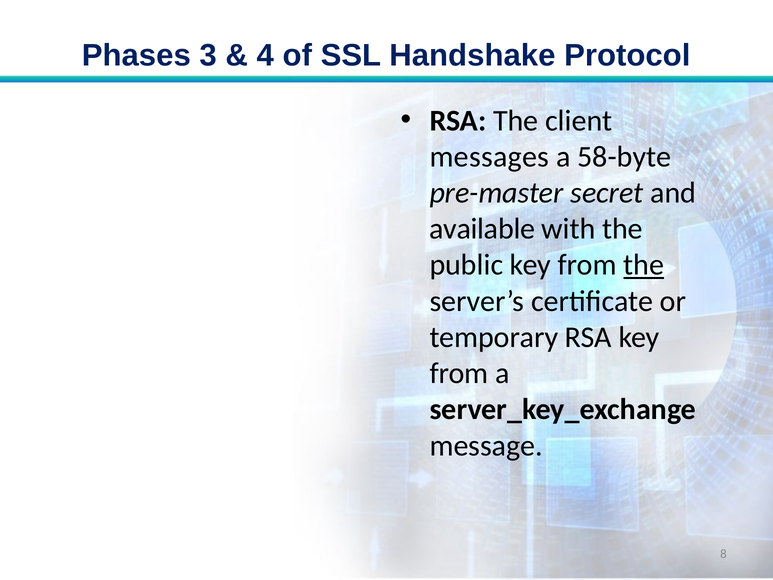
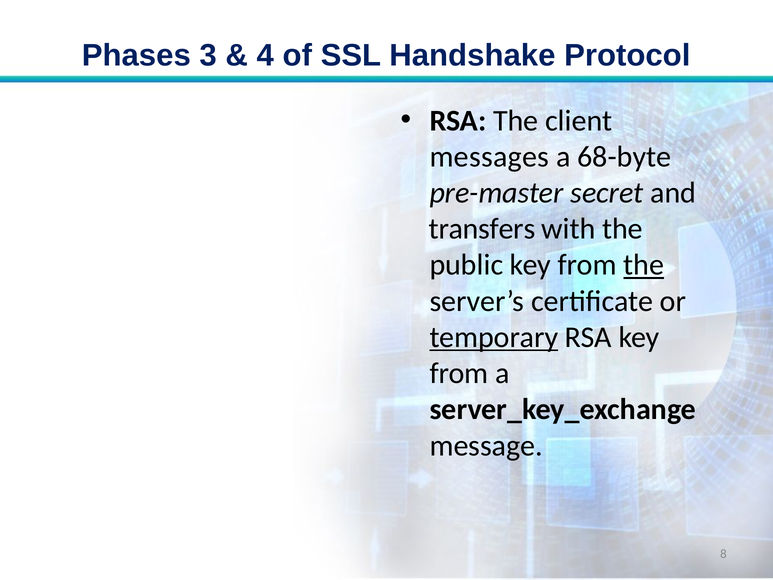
58-byte: 58-byte -> 68-byte (624, 157)
available: available -> transfers (482, 229)
temporary underline: none -> present (494, 337)
